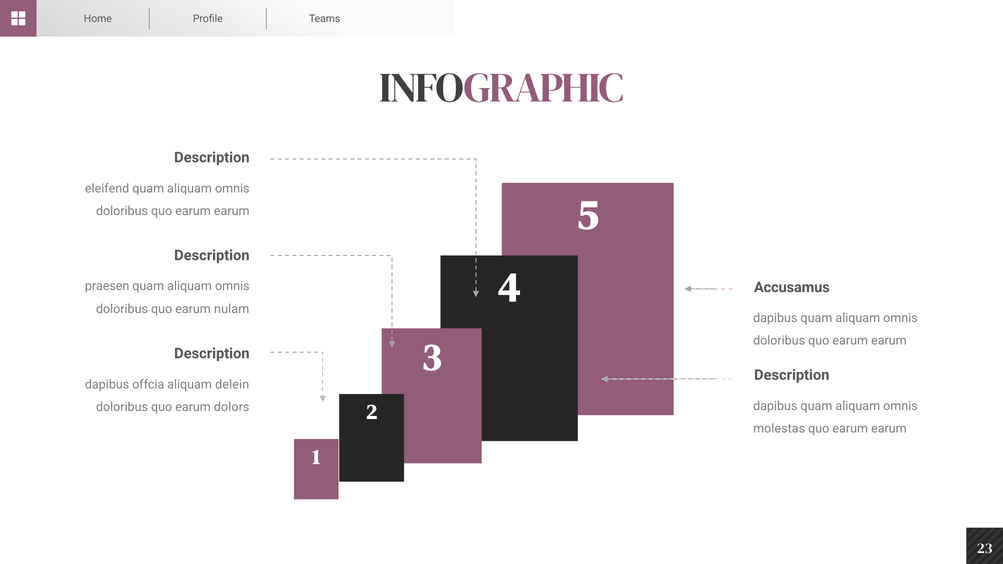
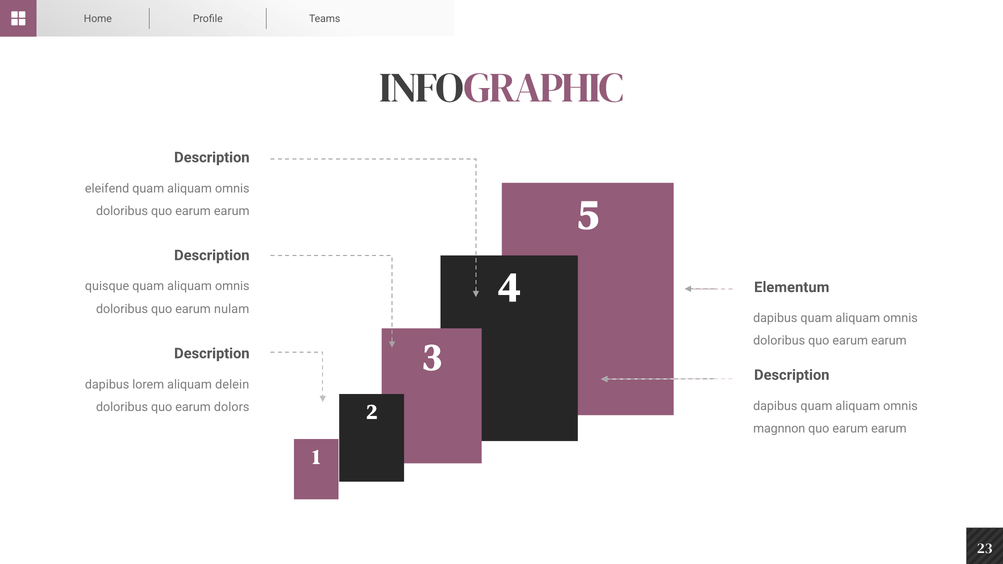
praesen: praesen -> quisque (107, 286)
Accusamus: Accusamus -> Elementum (792, 287)
offcia: offcia -> lorem (148, 385)
molestas: molestas -> magnnon (779, 429)
